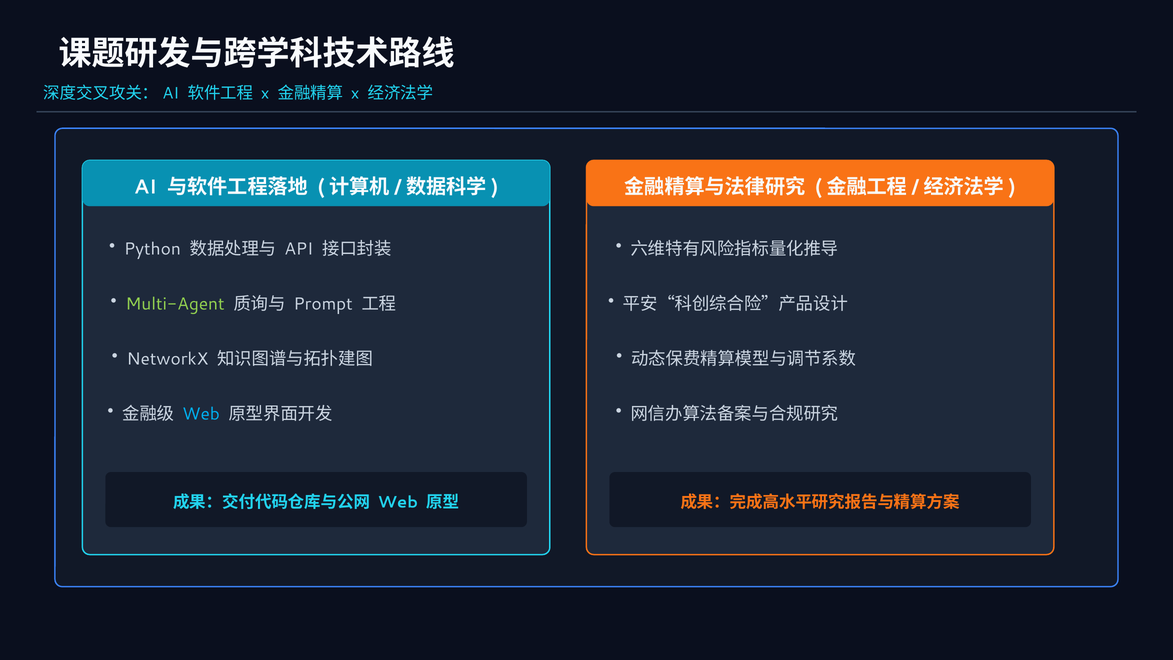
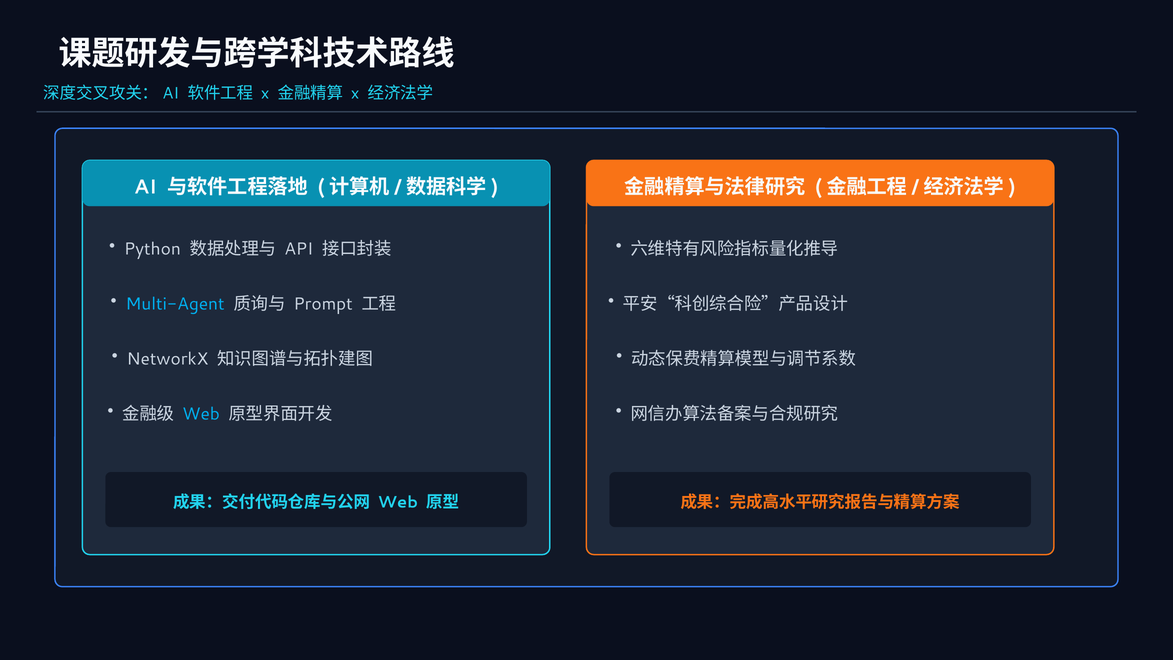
Multi-Agent colour: light green -> light blue (175, 304)
